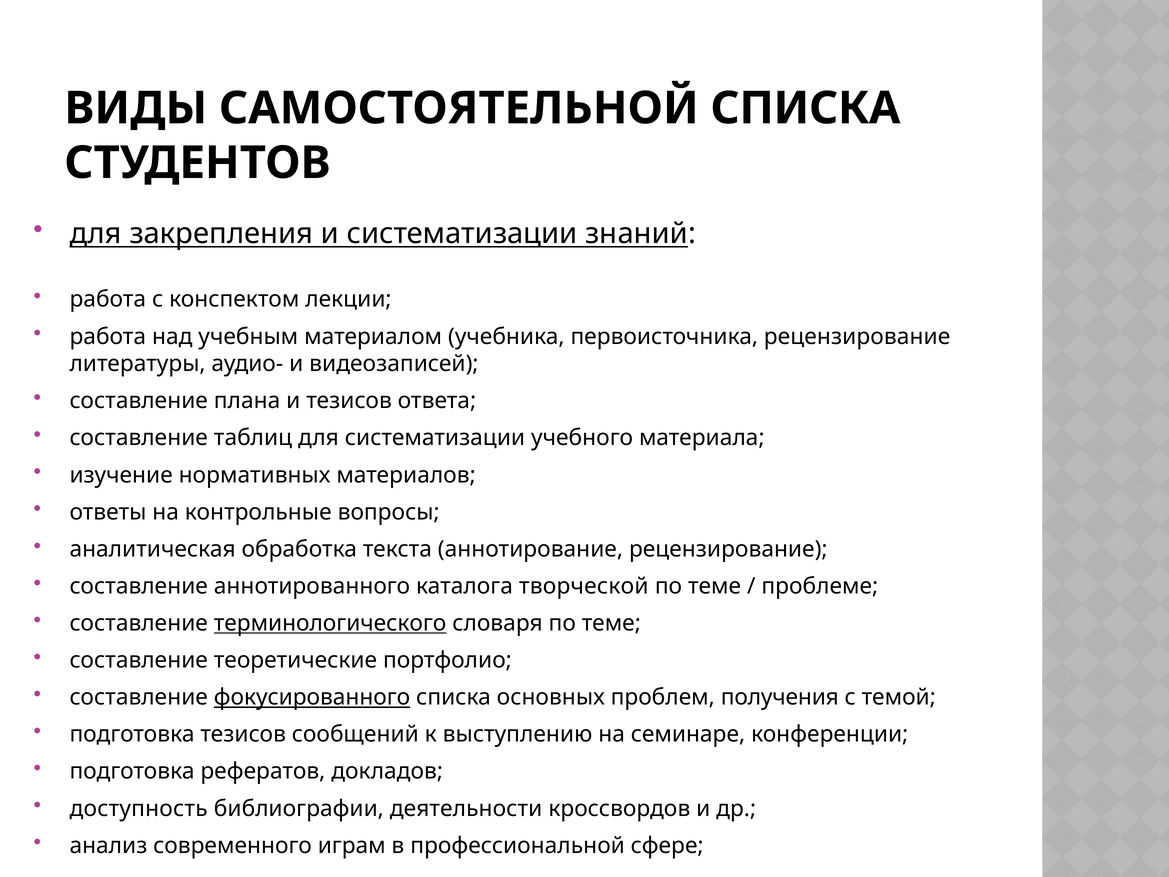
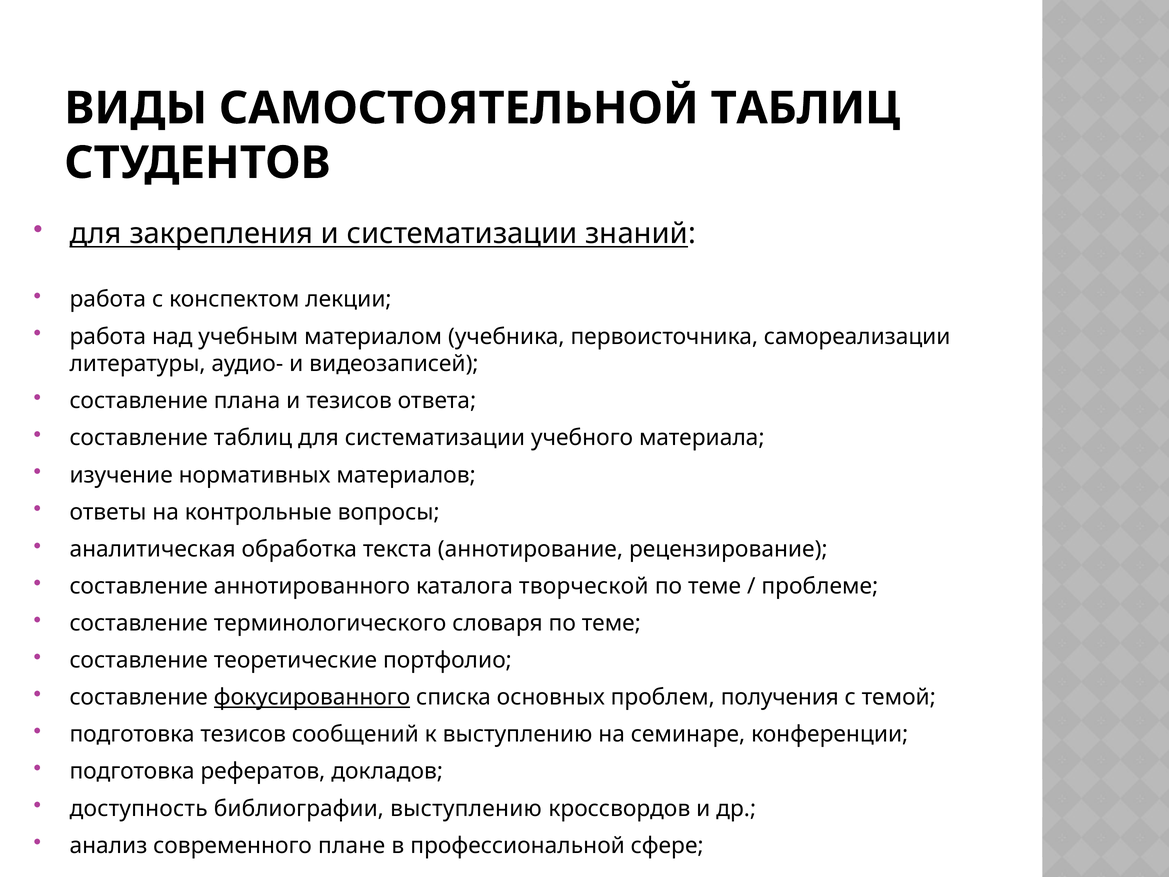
САМОСТОЯТЕЛЬНОЙ СПИСКА: СПИСКА -> ТАБЛИЦ (805, 108)
первоисточника рецензирование: рецензирование -> самореализации (857, 336)
терминологического underline: present -> none (330, 623)
библиографии деятельности: деятельности -> выступлению (466, 808)
играм: играм -> плане (352, 845)
